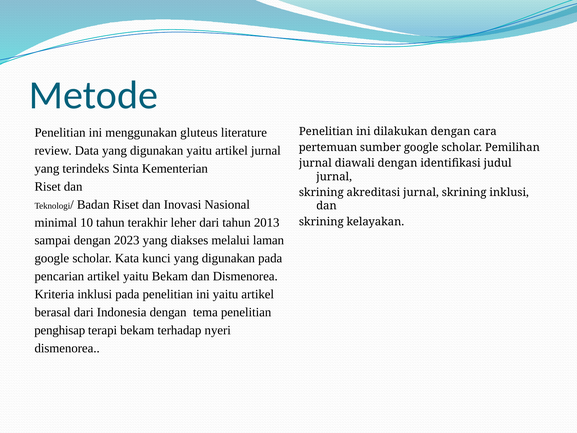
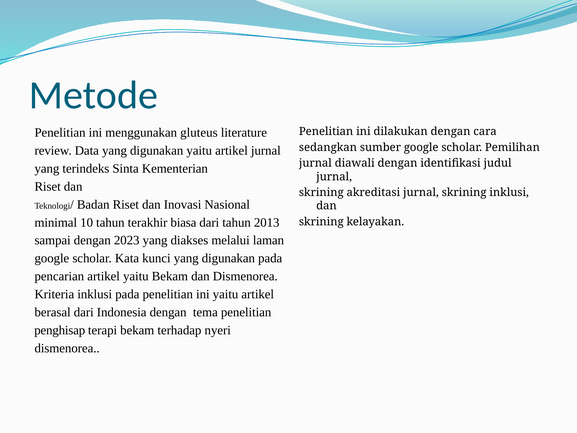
pertemuan: pertemuan -> sedangkan (328, 147)
leher: leher -> biasa (183, 222)
